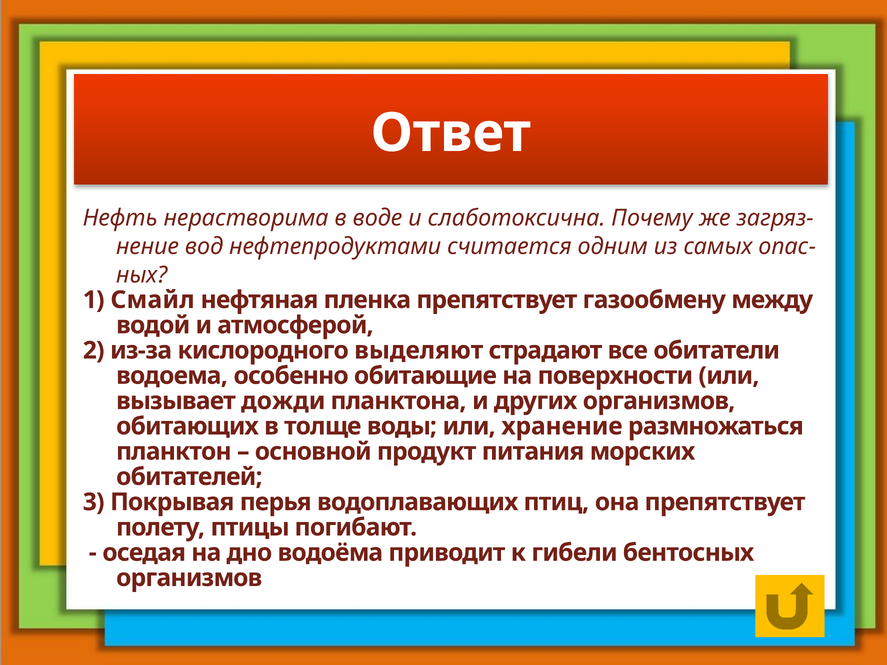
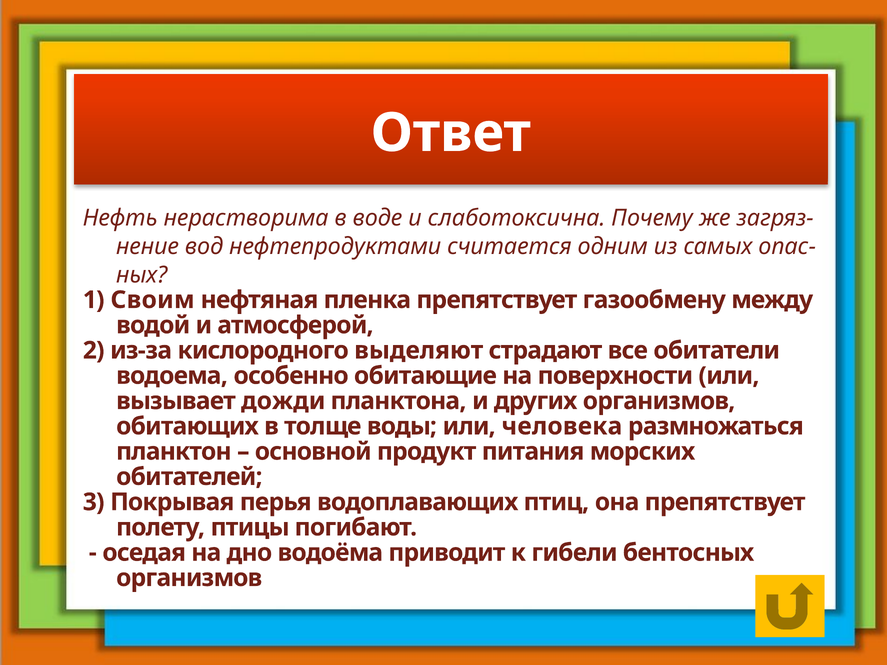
Смайл: Смайл -> Своим (153, 300)
хранение: хранение -> человека (562, 426)
